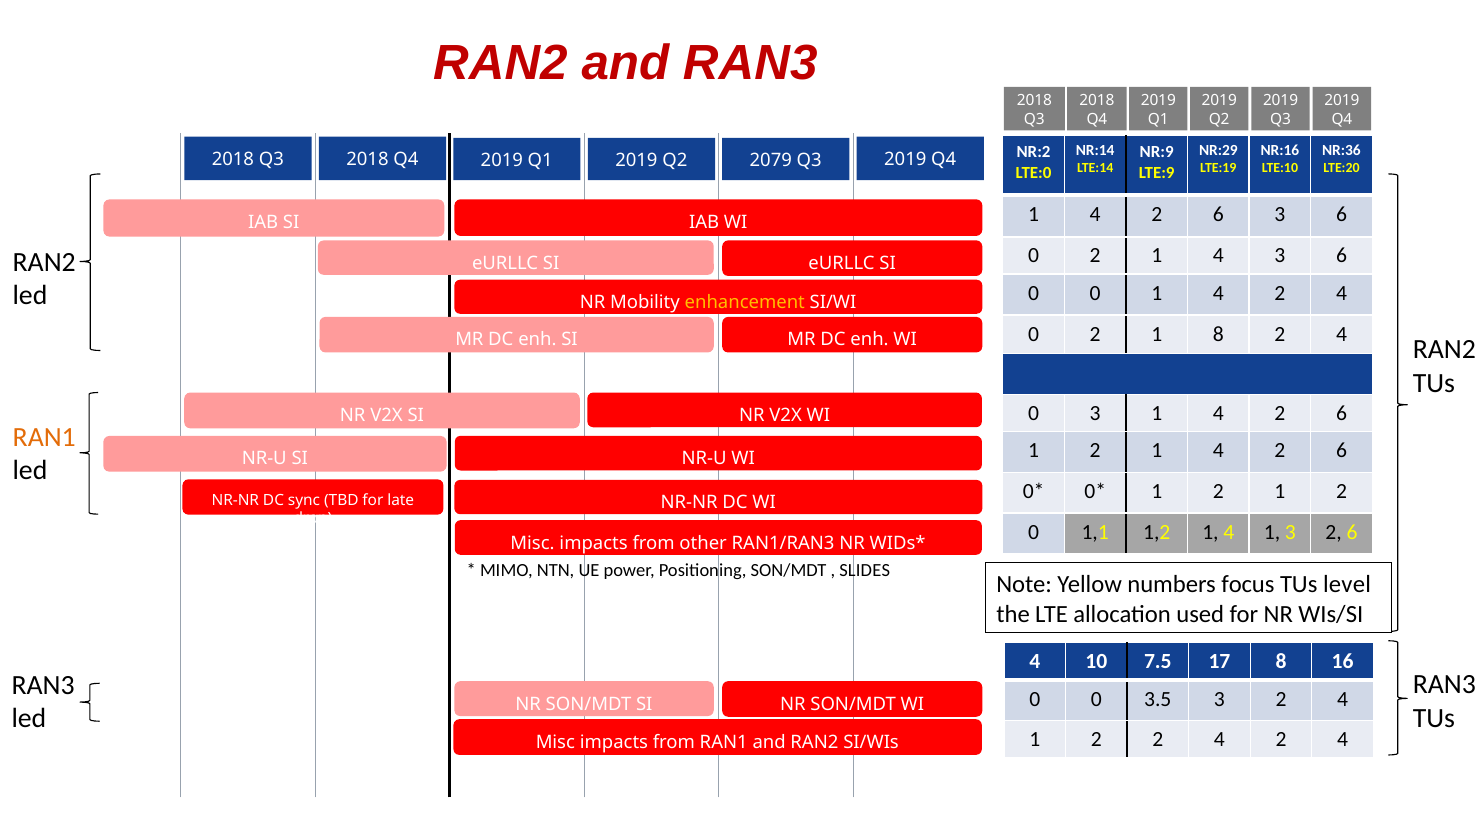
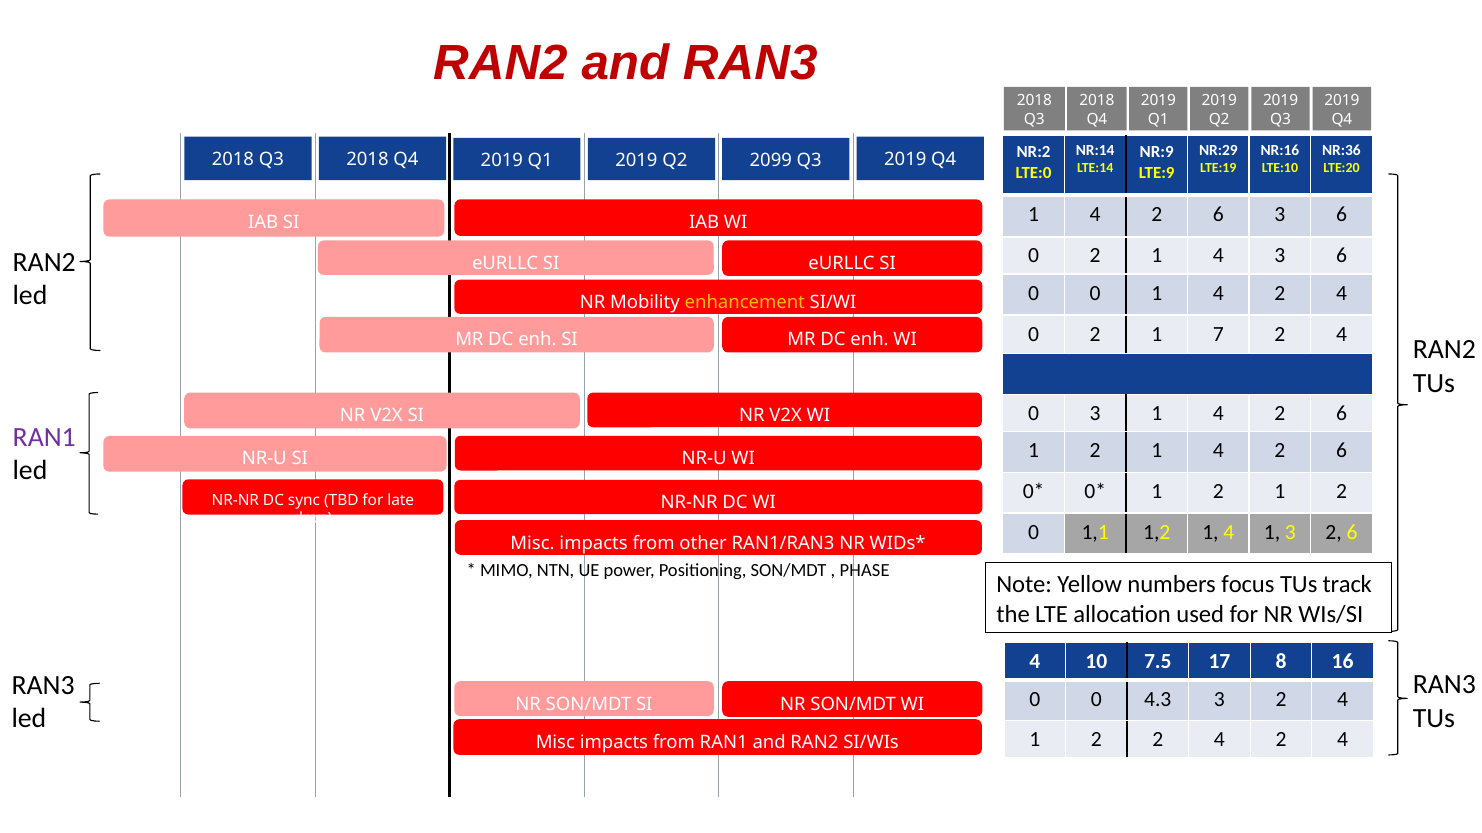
2079: 2079 -> 2099 (771, 160)
1 8: 8 -> 7 (1218, 334)
RAN1 colour: orange -> purple (44, 437)
SLIDES: SLIDES -> PHASE (865, 571)
level: level -> track (1347, 585)
3.5: 3.5 -> 4.3 (1158, 700)
